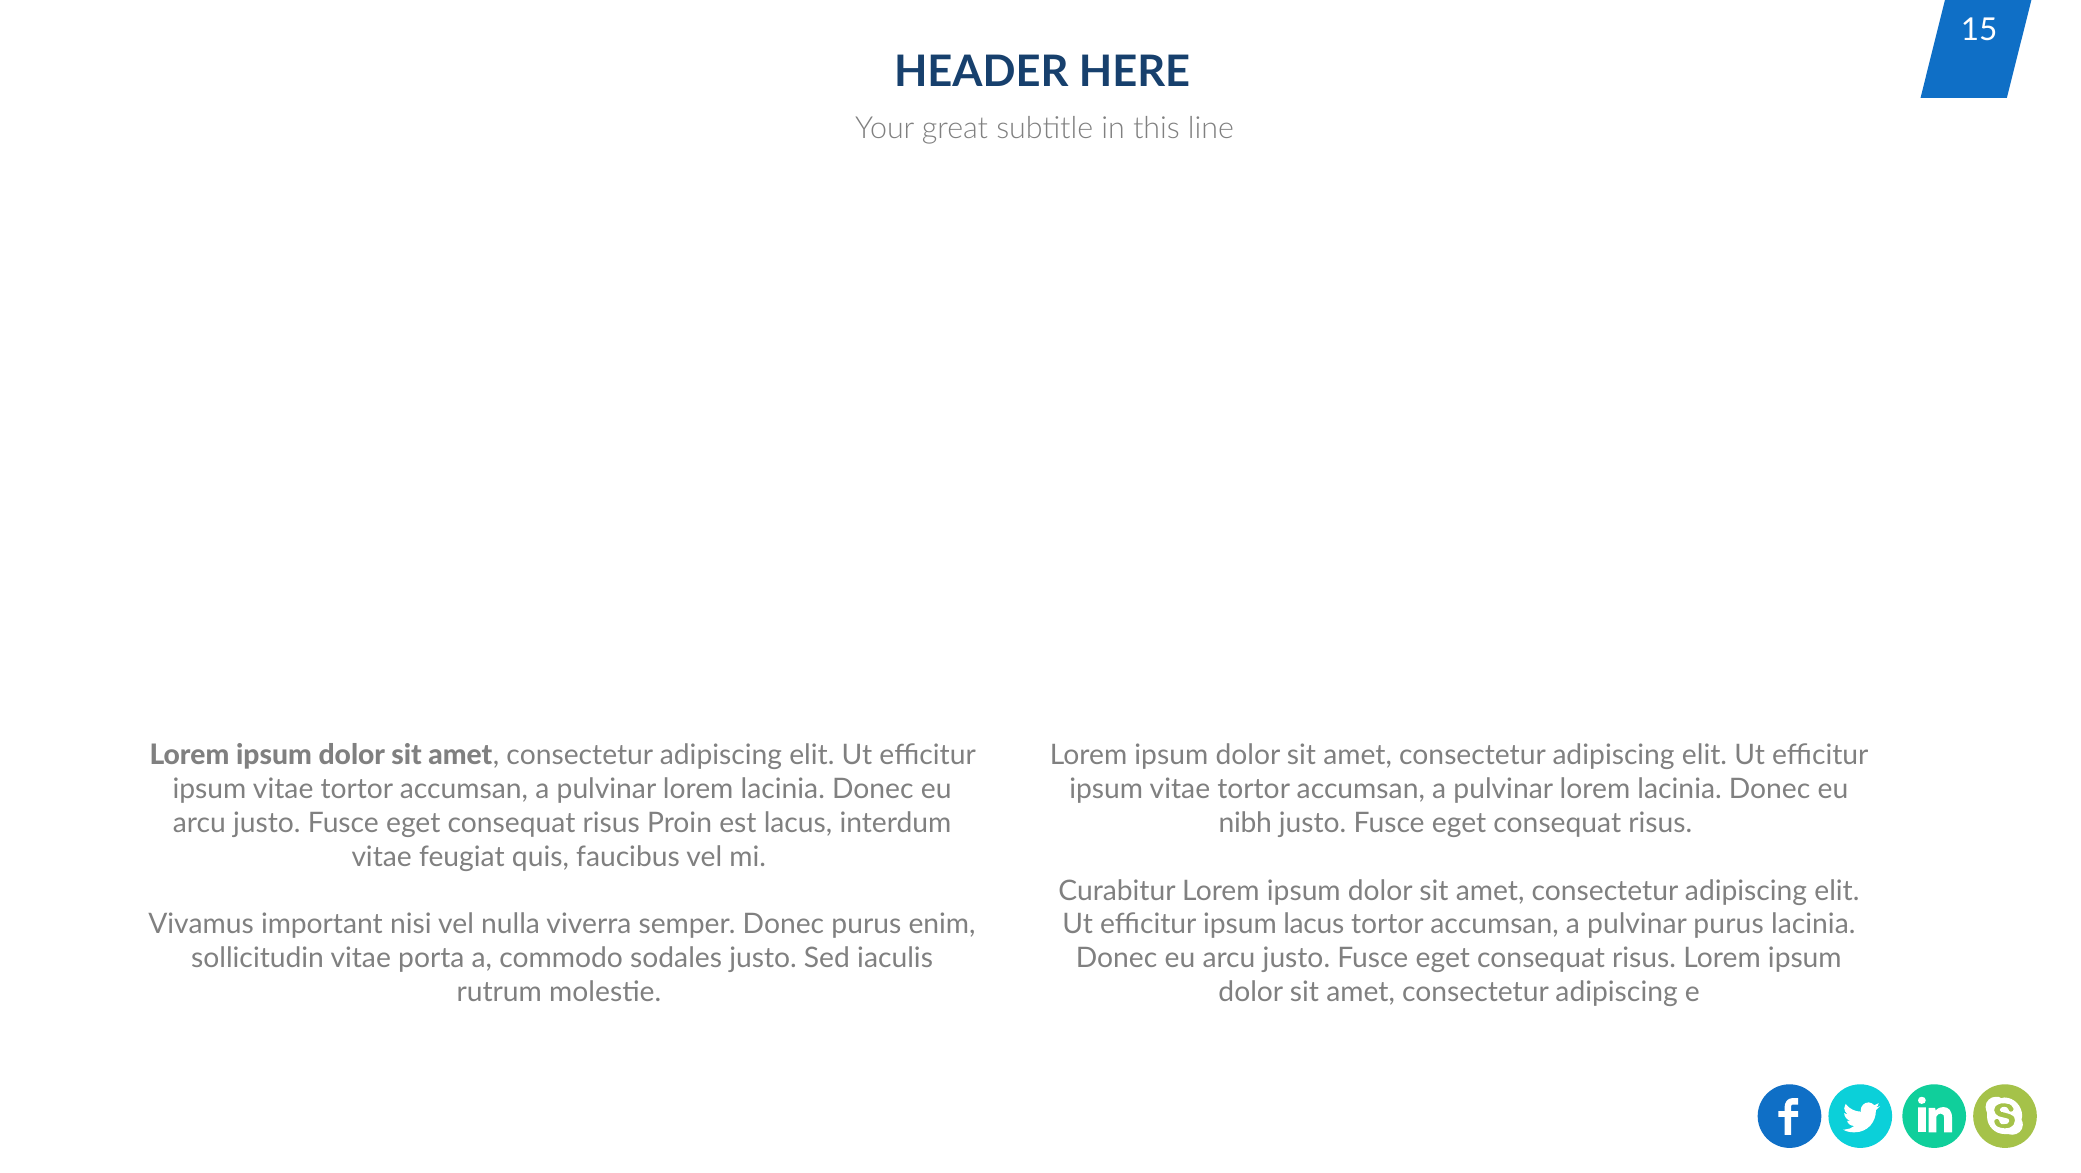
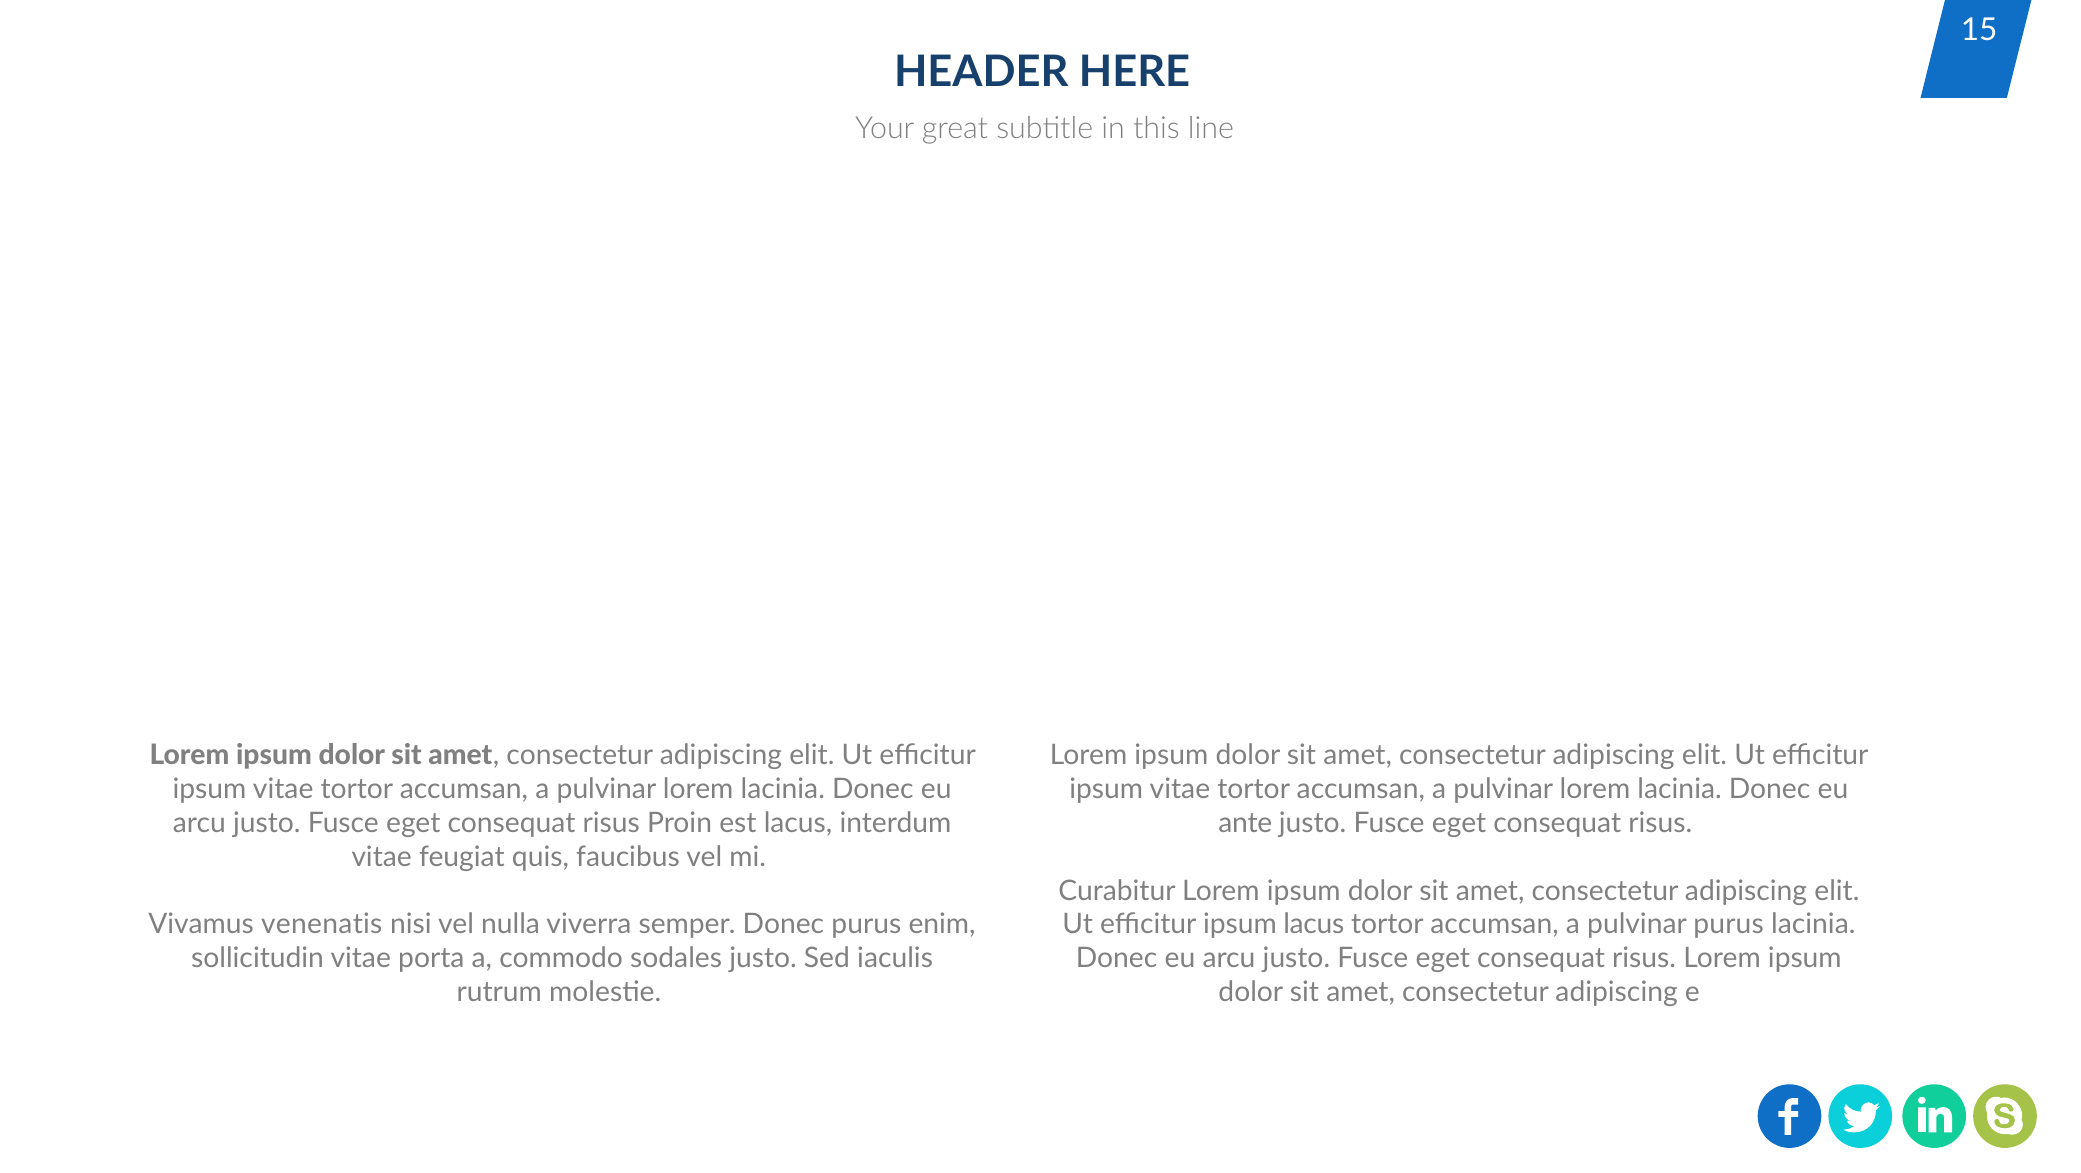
nibh: nibh -> ante (1245, 823)
important: important -> venenatis (322, 925)
